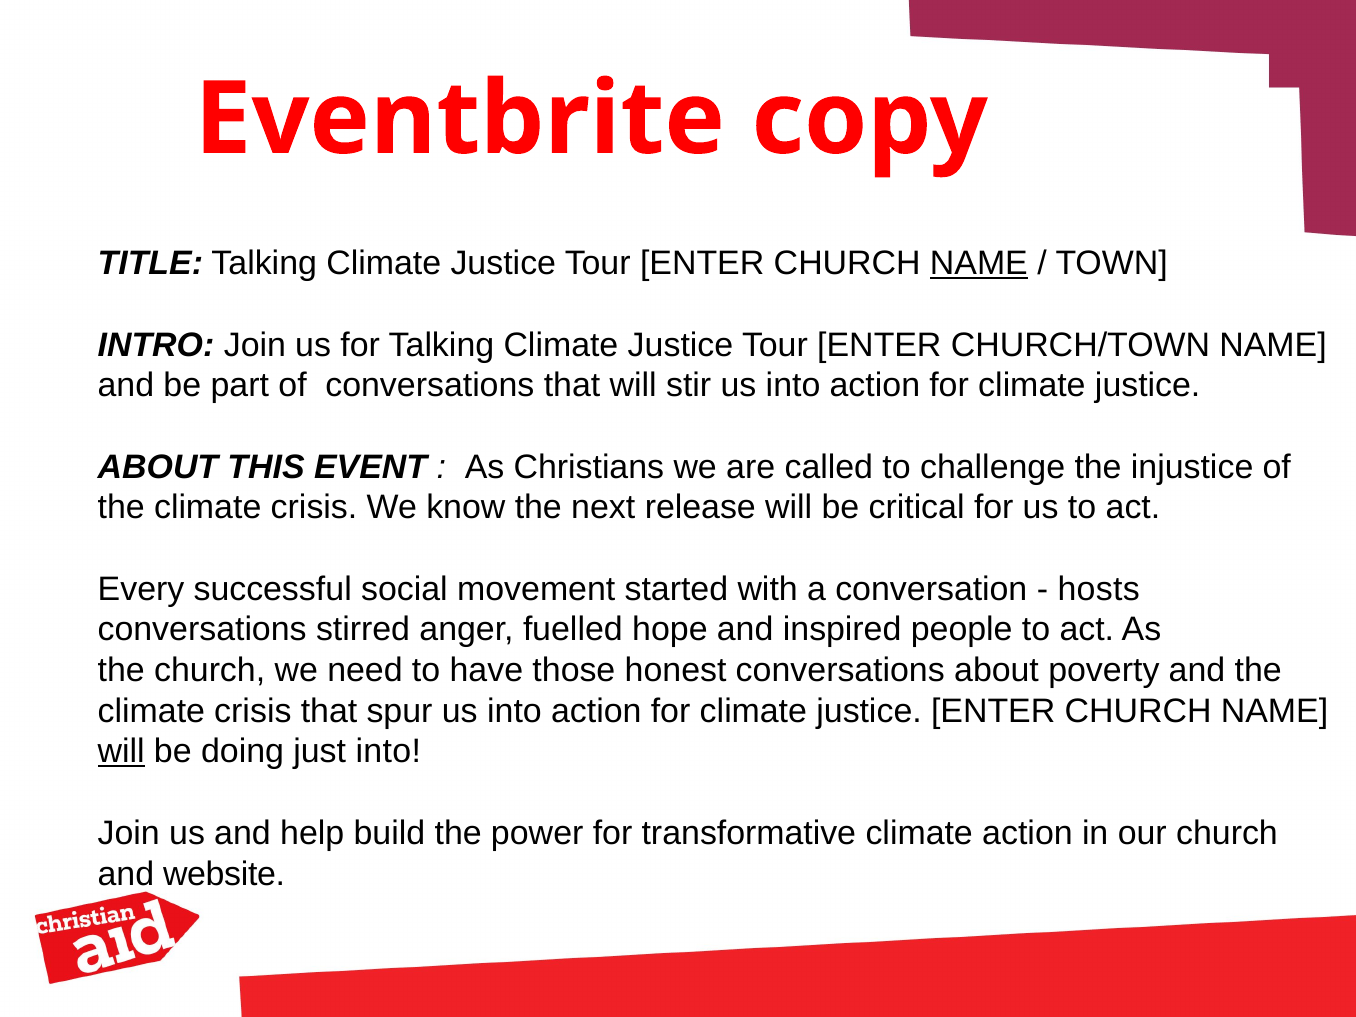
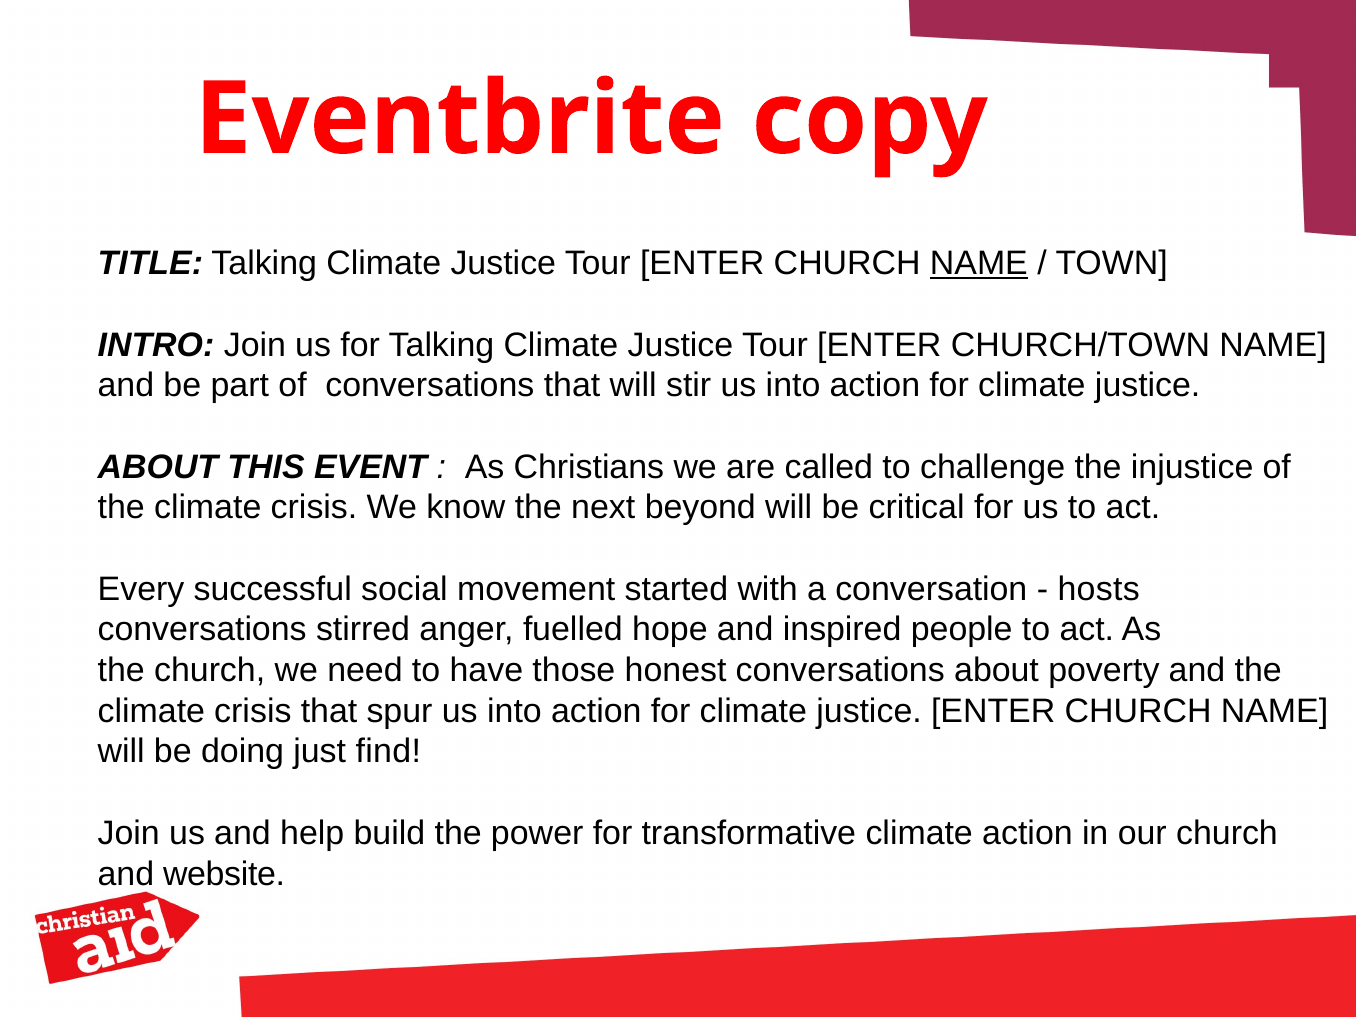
release: release -> beyond (700, 508)
will underline: present -> none (121, 752)
just into: into -> find (388, 752)
